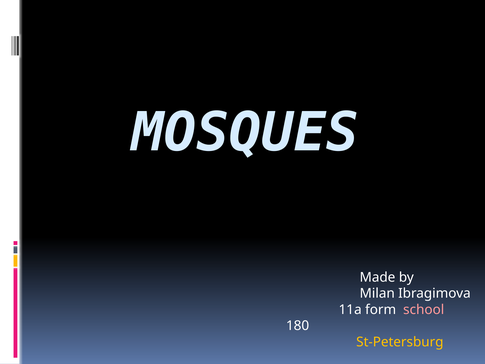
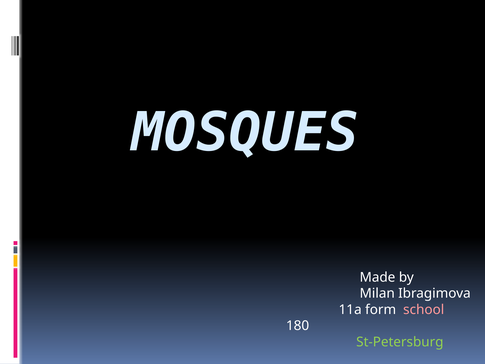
St-Petersburg colour: yellow -> light green (400, 342)
